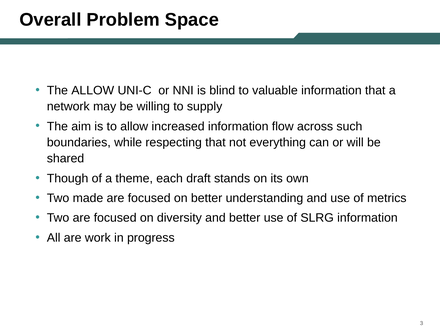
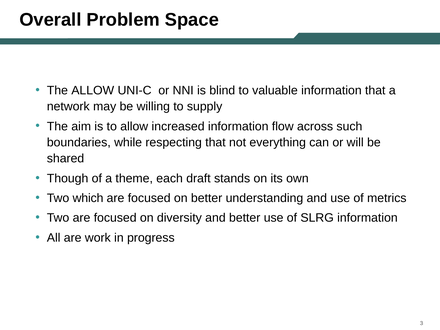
made: made -> which (88, 198)
